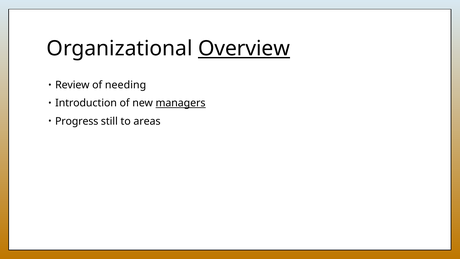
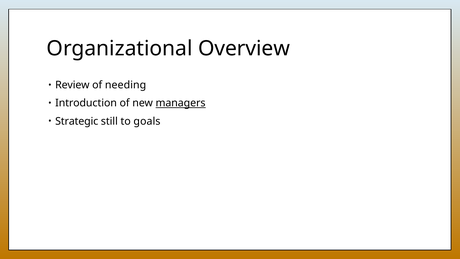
Overview underline: present -> none (244, 48)
Progress: Progress -> Strategic (77, 121)
areas: areas -> goals (147, 121)
